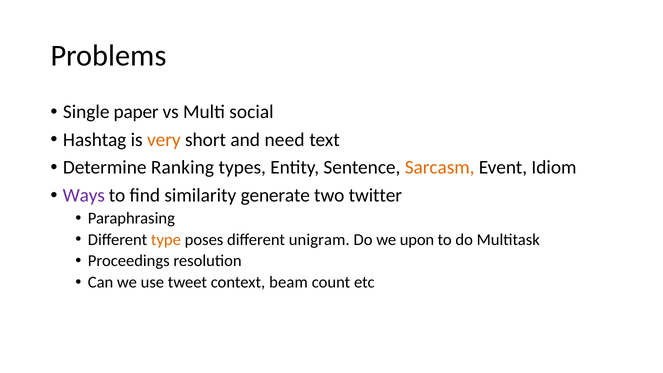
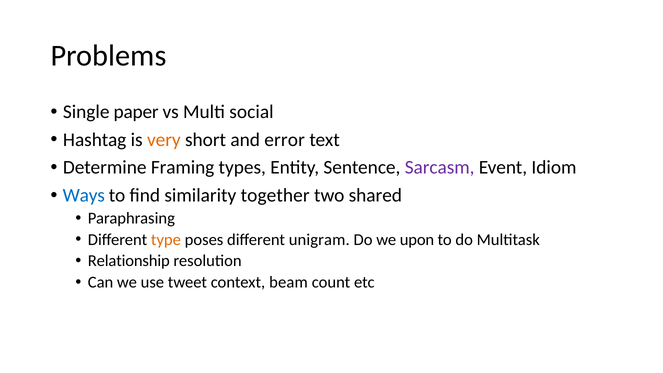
need: need -> error (285, 140)
Ranking: Ranking -> Framing (183, 168)
Sarcasm colour: orange -> purple (440, 168)
Ways colour: purple -> blue (84, 195)
generate: generate -> together (275, 195)
twitter: twitter -> shared (375, 195)
Proceedings: Proceedings -> Relationship (129, 261)
